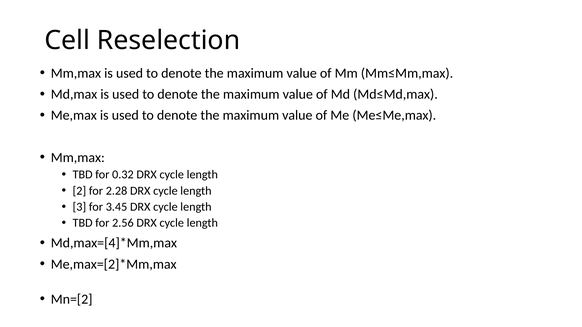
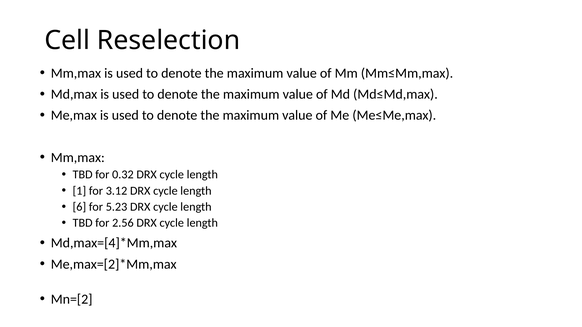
2: 2 -> 1 (79, 191)
2.28: 2.28 -> 3.12 (117, 191)
3: 3 -> 6 (79, 207)
3.45: 3.45 -> 5.23 (117, 207)
